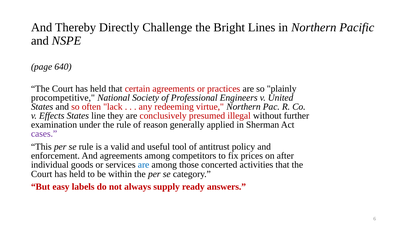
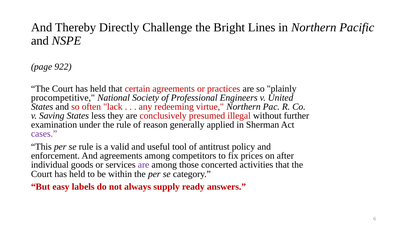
640: 640 -> 922 (63, 67)
Effects: Effects -> Saving (52, 116)
line: line -> less (98, 116)
are colour: blue -> purple (144, 165)
